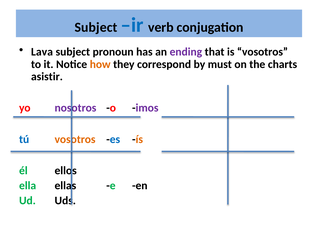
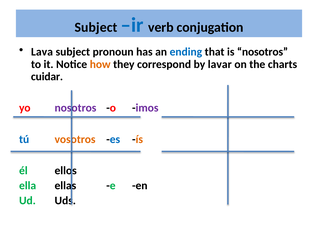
ending colour: purple -> blue (186, 52)
is vosotros: vosotros -> nosotros (263, 52)
must: must -> lavar (220, 64)
asistir: asistir -> cuidar (47, 76)
